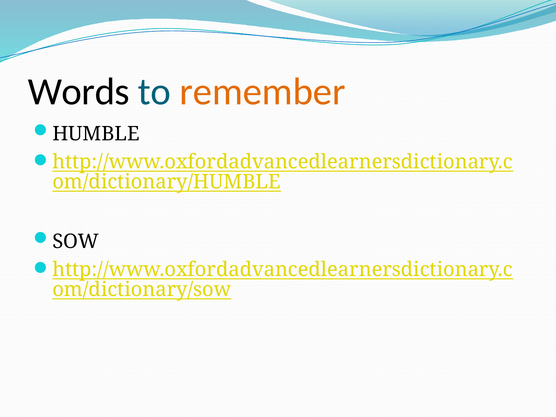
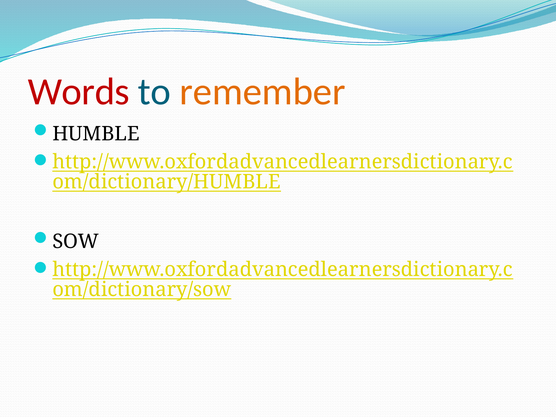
Words colour: black -> red (79, 92)
